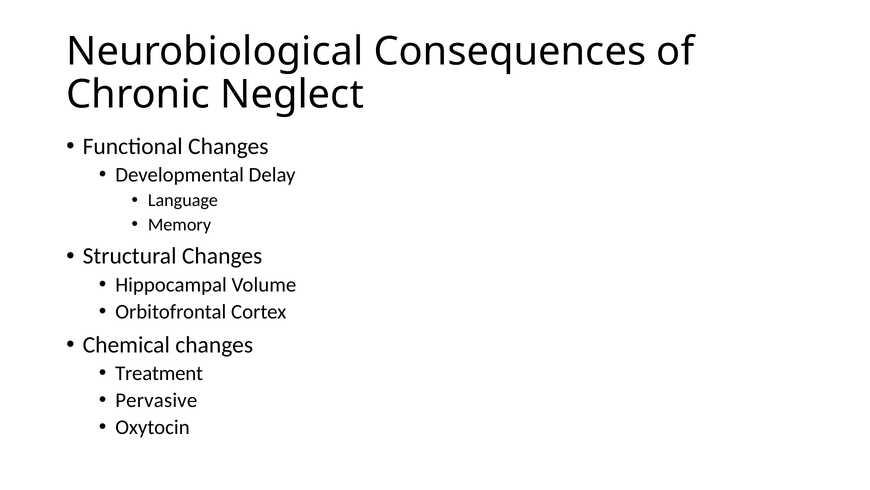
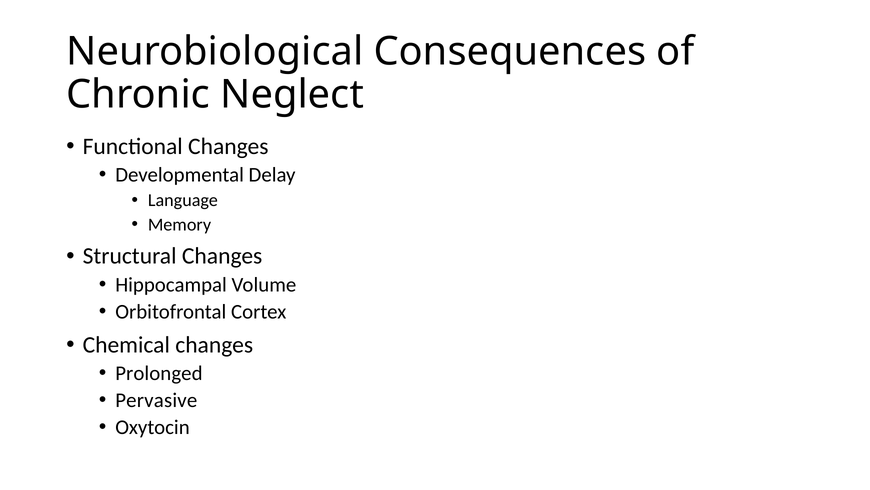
Treatment: Treatment -> Prolonged (159, 373)
